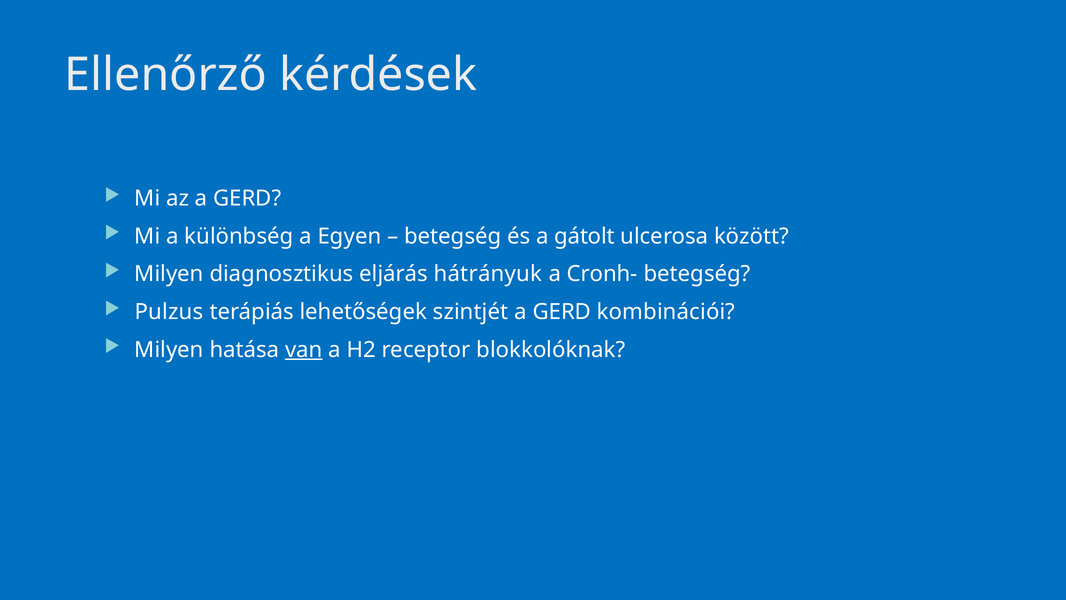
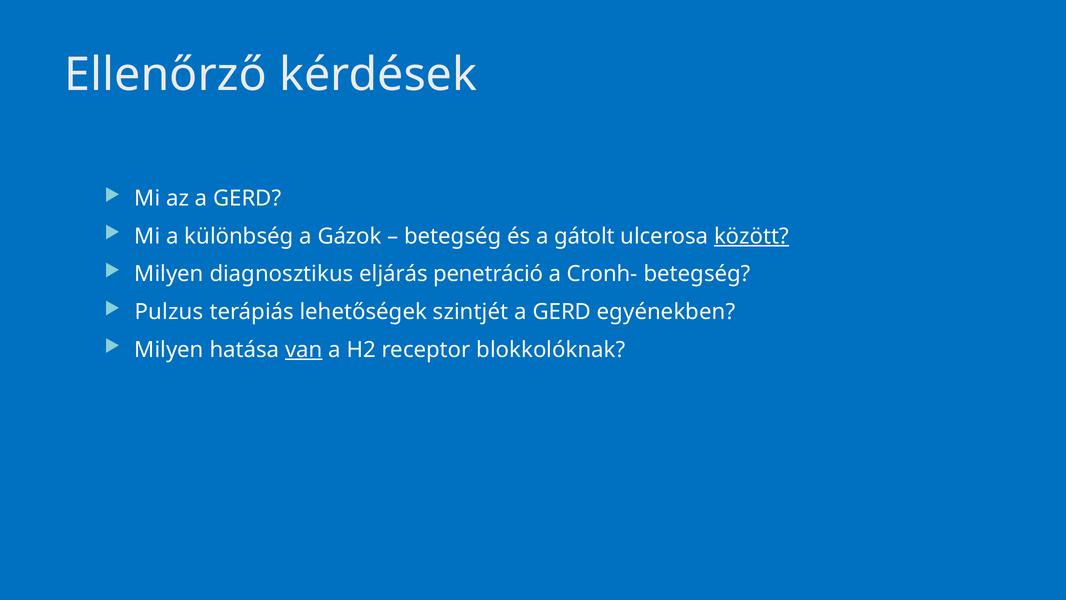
Egyen: Egyen -> Gázok (350, 236)
között underline: none -> present (752, 236)
hátrányuk: hátrányuk -> penetráció (488, 274)
kombinációi: kombinációi -> egyénekben (666, 312)
